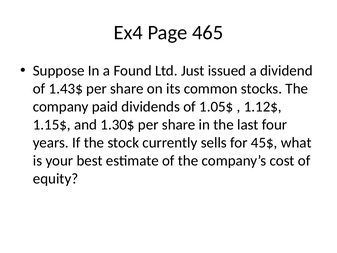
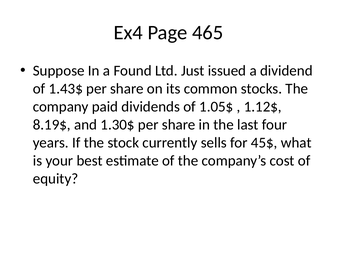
1.15$: 1.15$ -> 8.19$ (52, 125)
